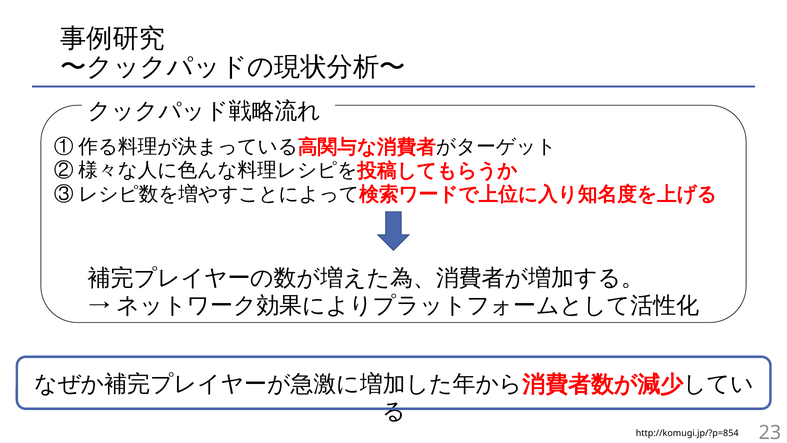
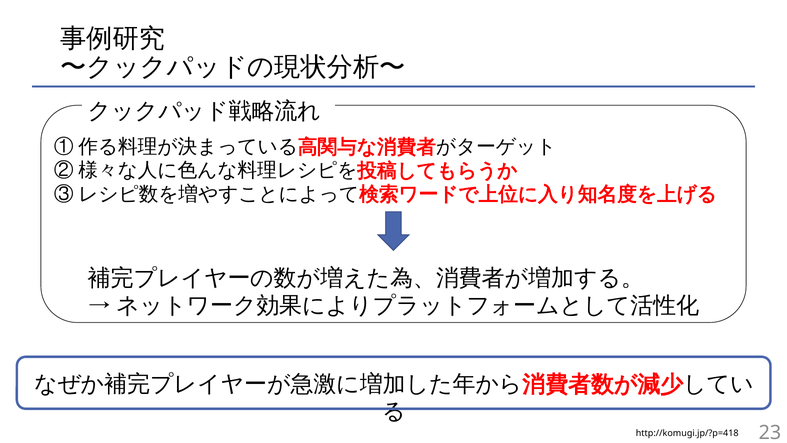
http://komugi.jp/?p=854: http://komugi.jp/?p=854 -> http://komugi.jp/?p=418 (687, 433)
